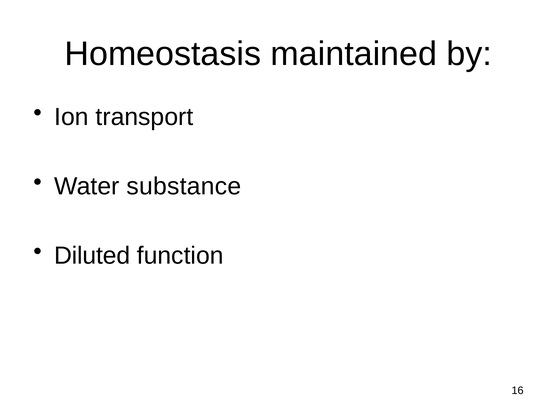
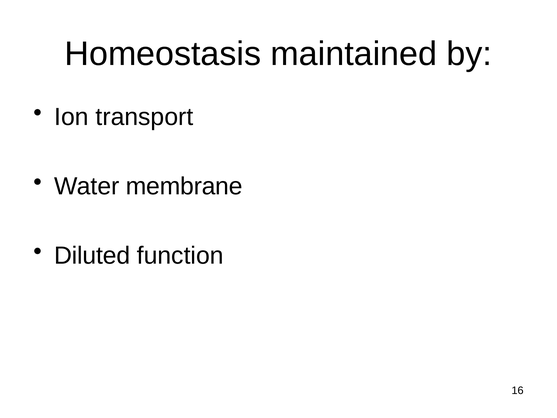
substance: substance -> membrane (184, 186)
